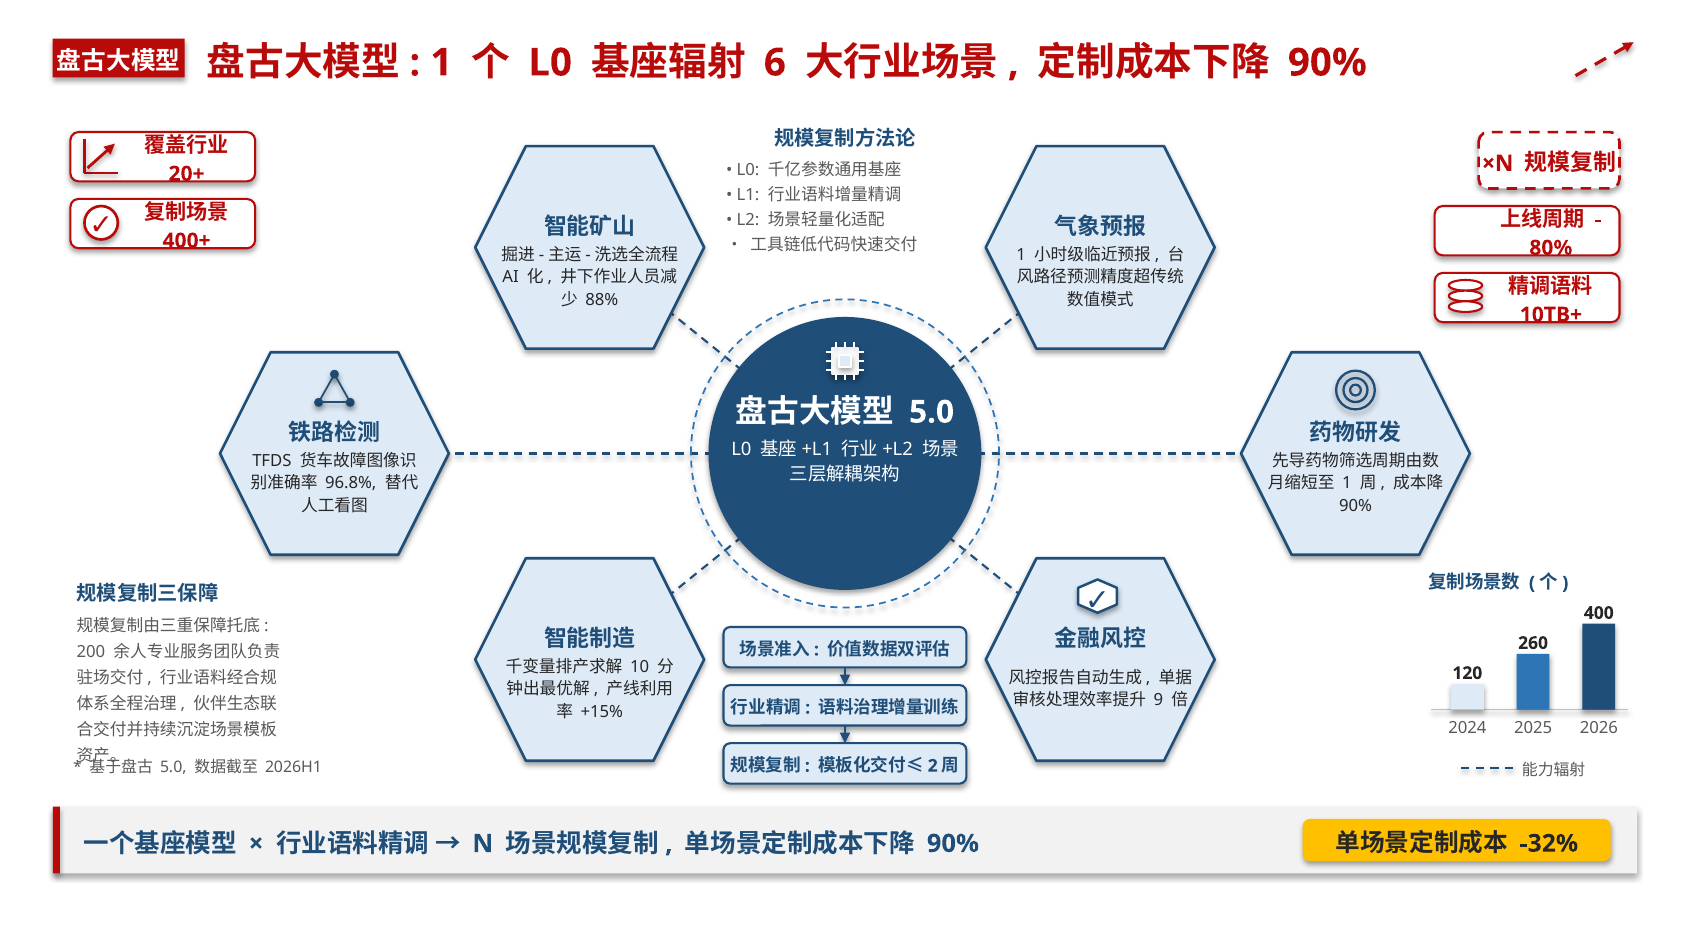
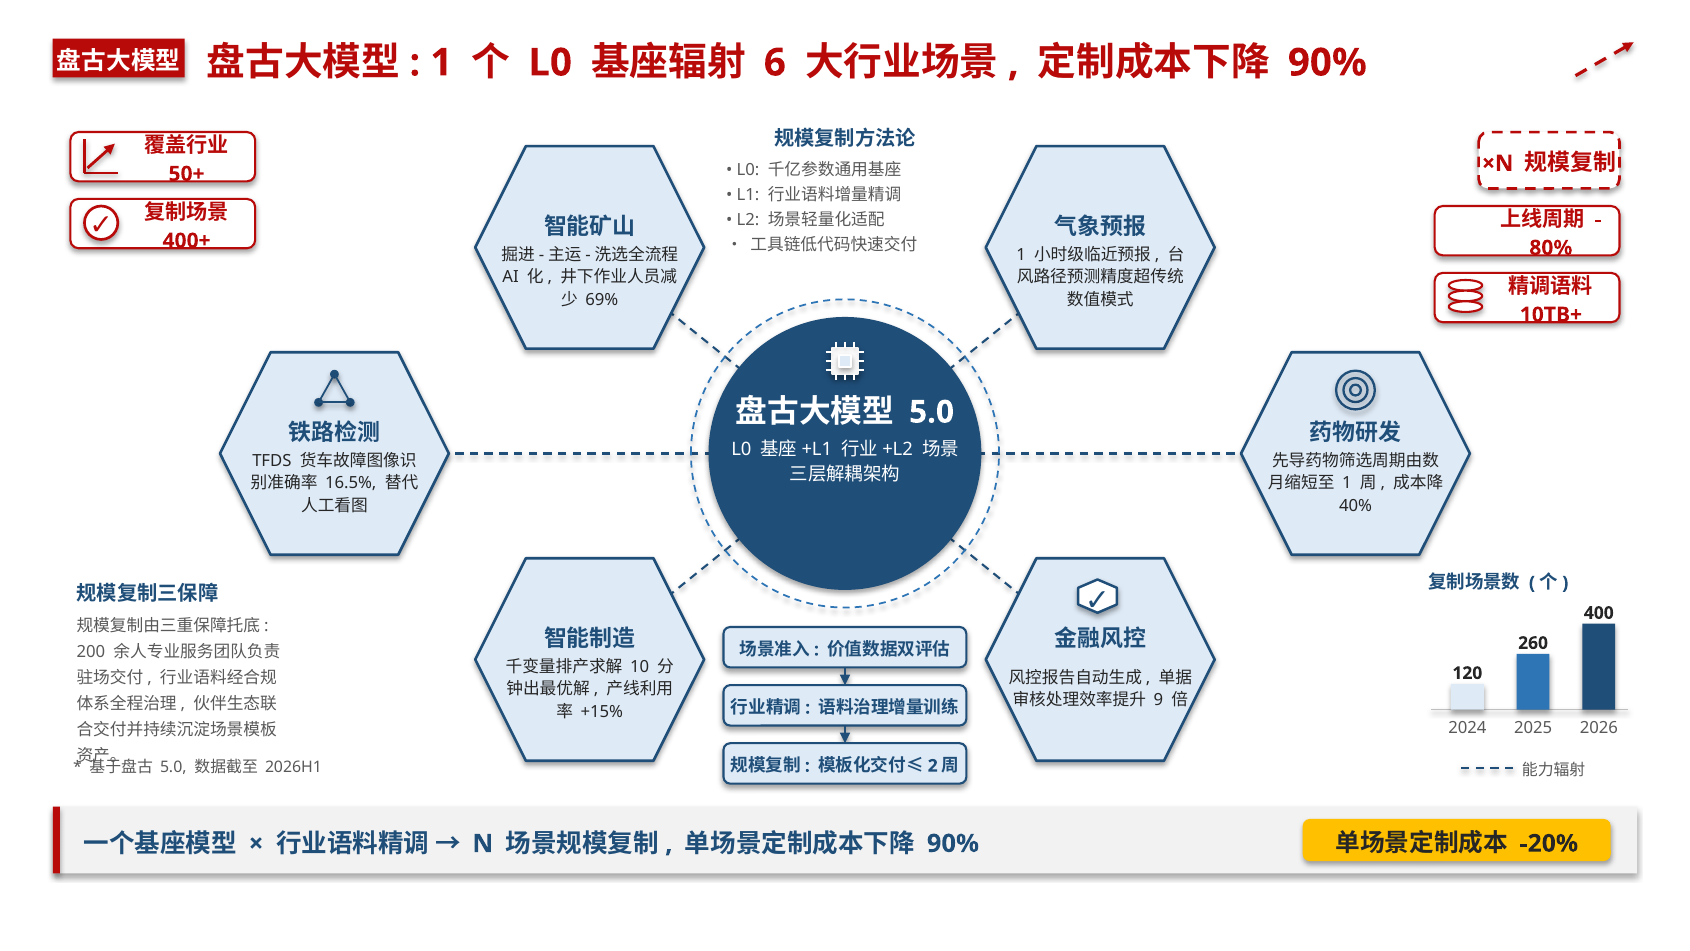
20+: 20+ -> 50+ (187, 174)
88%: 88% -> 69% (602, 299)
96.8%: 96.8% -> 16.5% (351, 483)
90%: 90% -> 40% (1356, 505)
-32%: -32% -> -20% (1549, 843)
